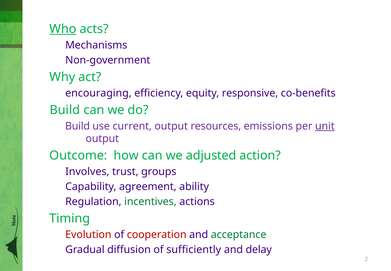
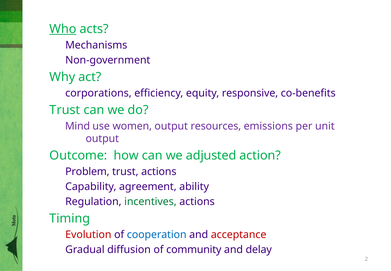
encouraging: encouraging -> corporations (98, 93)
Build: Build -> Trust (65, 110)
Build: Build -> Mind (78, 126)
current: current -> women (132, 126)
unit underline: present -> none (325, 126)
Involves: Involves -> Problem (87, 171)
trust groups: groups -> actions (159, 171)
cooperation colour: red -> blue (157, 234)
acceptance colour: green -> red (239, 234)
sufficiently: sufficiently -> community (194, 249)
